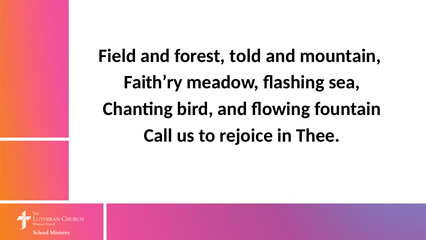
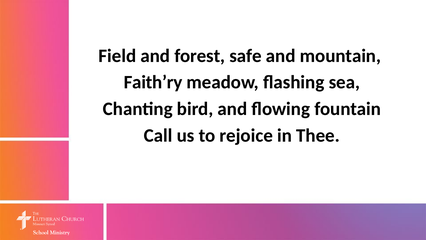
told: told -> safe (246, 56)
